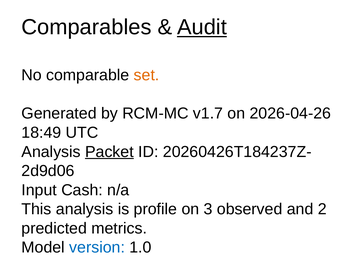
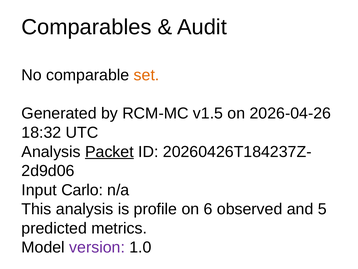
Audit underline: present -> none (202, 27)
v1.7: v1.7 -> v1.5 (208, 113)
18:49: 18:49 -> 18:32 (41, 132)
Cash: Cash -> Carlo (82, 190)
3: 3 -> 6 (208, 209)
2: 2 -> 5 (322, 209)
version colour: blue -> purple (97, 247)
